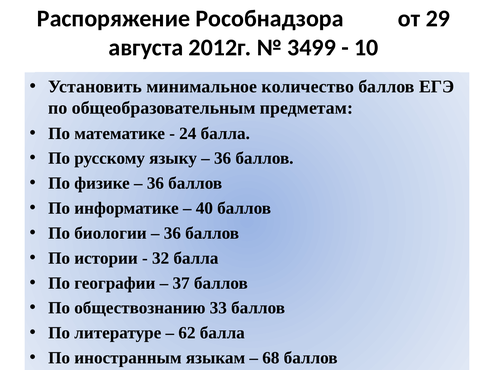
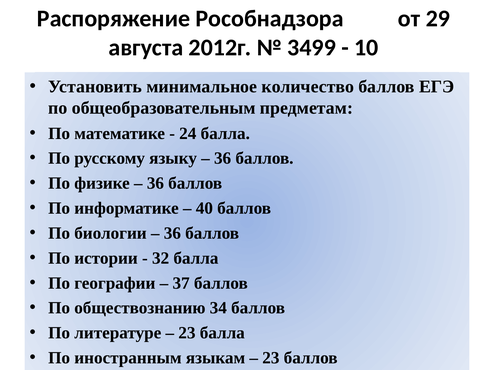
33: 33 -> 34 (218, 308)
62: 62 -> 23 (187, 333)
68: 68 -> 23 (271, 358)
